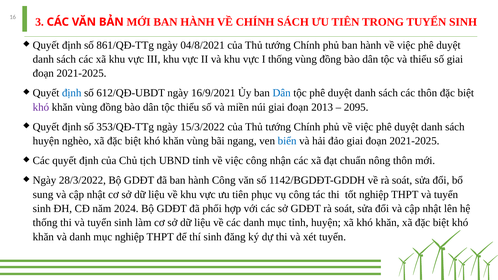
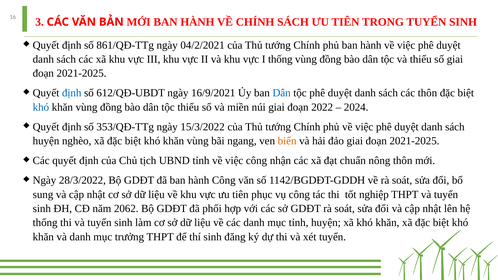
04/8/2021: 04/8/2021 -> 04/2/2021 (203, 45)
khó colour: purple -> blue (41, 107)
2013: 2013 -> 2022 (322, 107)
2095: 2095 -> 2024 (356, 107)
biển colour: blue -> orange (287, 141)
2024: 2024 -> 2062 (126, 209)
mục nghiệp: nghiệp -> trưởng (129, 237)
